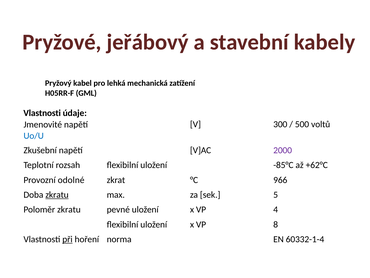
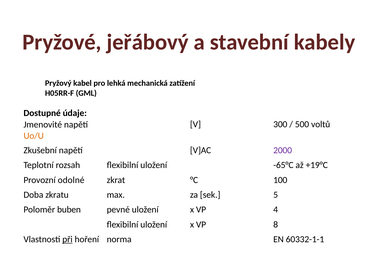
Vlastnosti: Vlastnosti -> Dostupné (42, 113)
Uo/U colour: blue -> orange (34, 136)
-85°C: -85°C -> -65°C (283, 165)
+62°C: +62°C -> +19°C (317, 165)
966: 966 -> 100 (280, 180)
zkratu underline: present -> none (57, 194)
Poloměr zkratu: zkratu -> buben (69, 209)
60332-1-4: 60332-1-4 -> 60332-1-1 (305, 239)
